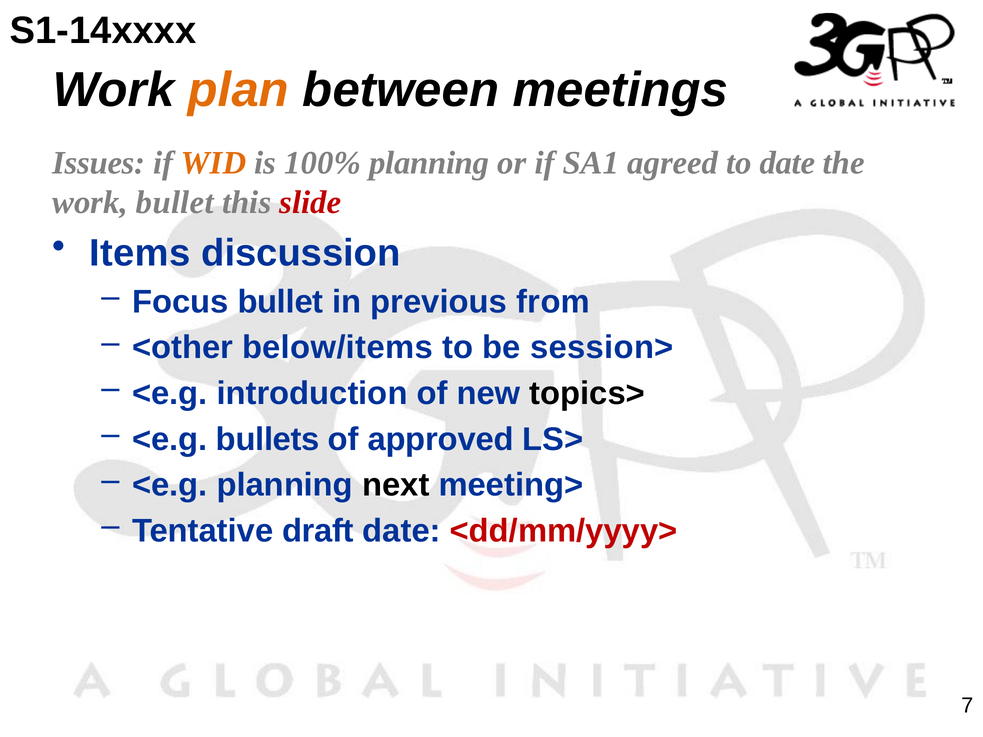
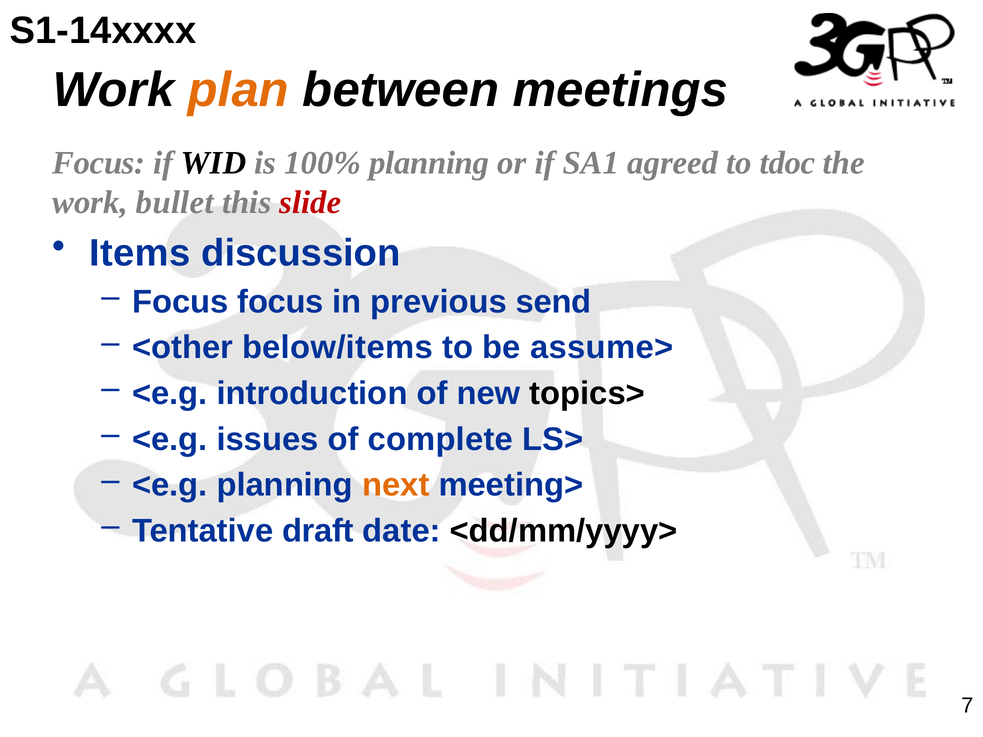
Issues: Issues -> Focus (99, 163)
WID colour: orange -> black (214, 163)
to date: date -> tdoc (788, 163)
Focus bullet: bullet -> focus (280, 302)
from: from -> send (553, 302)
session>: session> -> assume> (602, 348)
bullets: bullets -> issues (268, 439)
approved: approved -> complete (440, 439)
next colour: black -> orange (396, 485)
<dd/mm/yyyy> colour: red -> black (564, 531)
